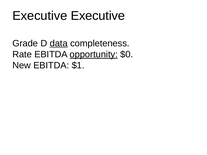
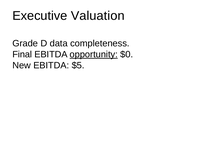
Executive Executive: Executive -> Valuation (98, 16)
data underline: present -> none (59, 43)
Rate: Rate -> Final (22, 54)
$1: $1 -> $5 (78, 65)
